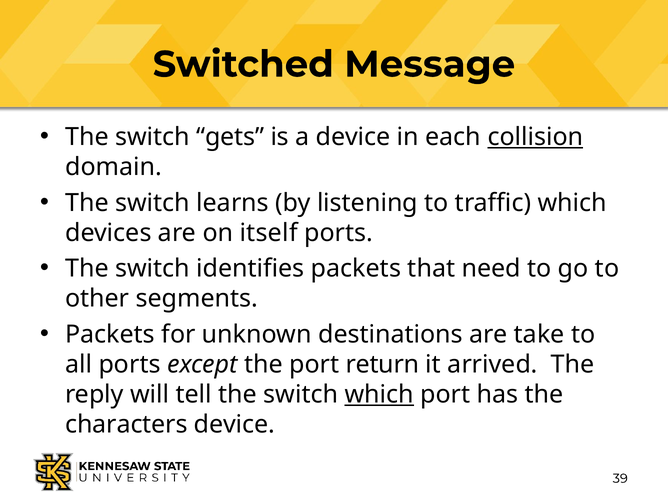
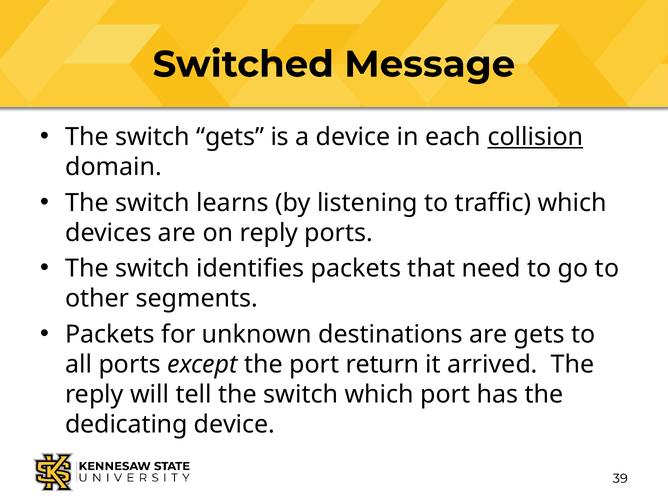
on itself: itself -> reply (269, 233)
are take: take -> gets (539, 334)
which underline: present -> none (379, 394)
characters: characters -> dedicating (126, 425)
